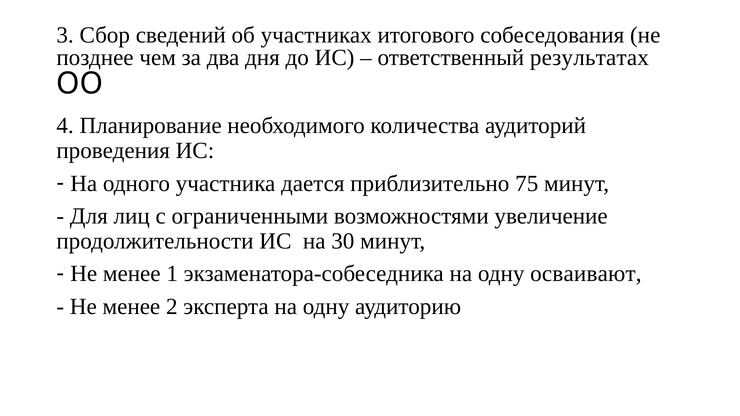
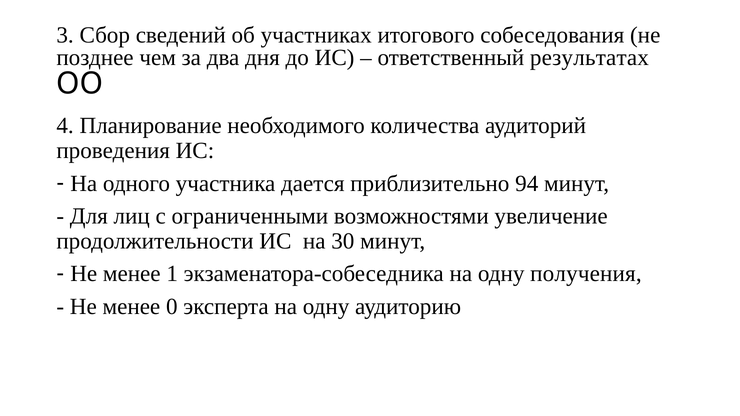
75: 75 -> 94 (527, 184)
осваивают: осваивают -> получения (586, 274)
2: 2 -> 0 (172, 307)
